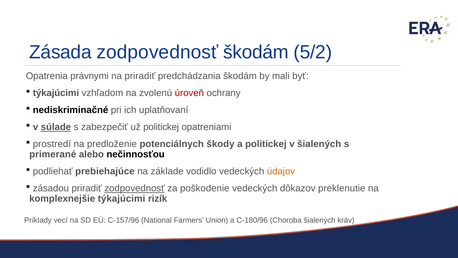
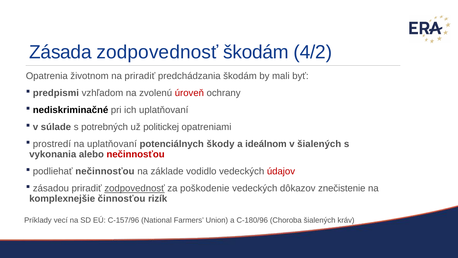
5/2: 5/2 -> 4/2 (313, 52)
právnymi: právnymi -> životnom (90, 76)
týkajúcimi: týkajúcimi -> predpismi (56, 93)
súlade underline: present -> none (56, 127)
zabezpečiť: zabezpečiť -> potrebných (105, 127)
na predloženie: predloženie -> uplatňovaní (112, 144)
a politickej: politickej -> ideálnom (266, 144)
primerané: primerané -> vykonania (53, 154)
nečinnosťou colour: black -> red (136, 154)
podliehať prebiehajúce: prebiehajúce -> nečinnosťou (105, 171)
údajov colour: orange -> red (281, 171)
preklenutie: preklenutie -> znečistenie (342, 188)
komplexnejšie týkajúcimi: týkajúcimi -> činnosťou (122, 198)
